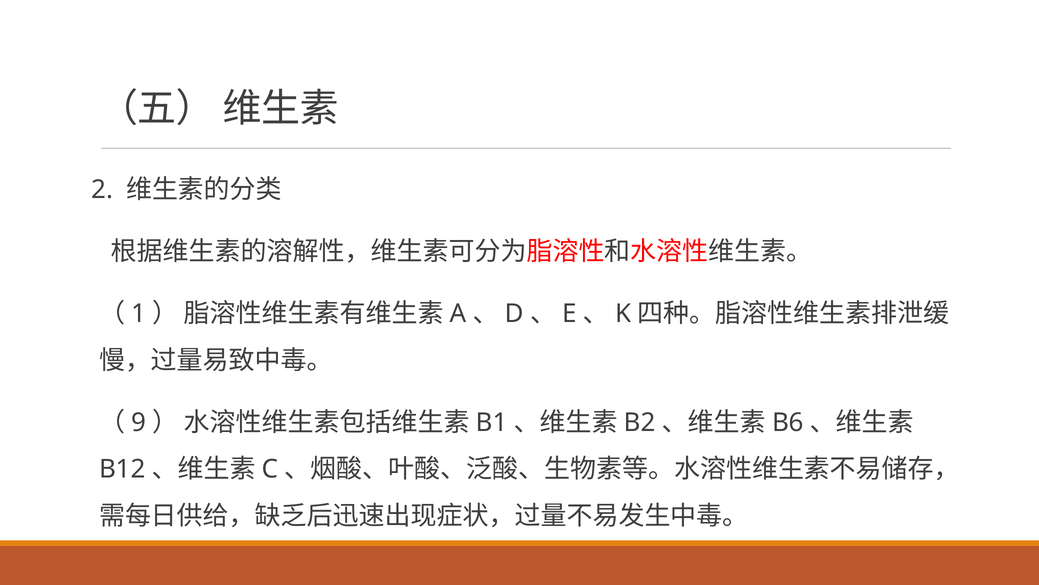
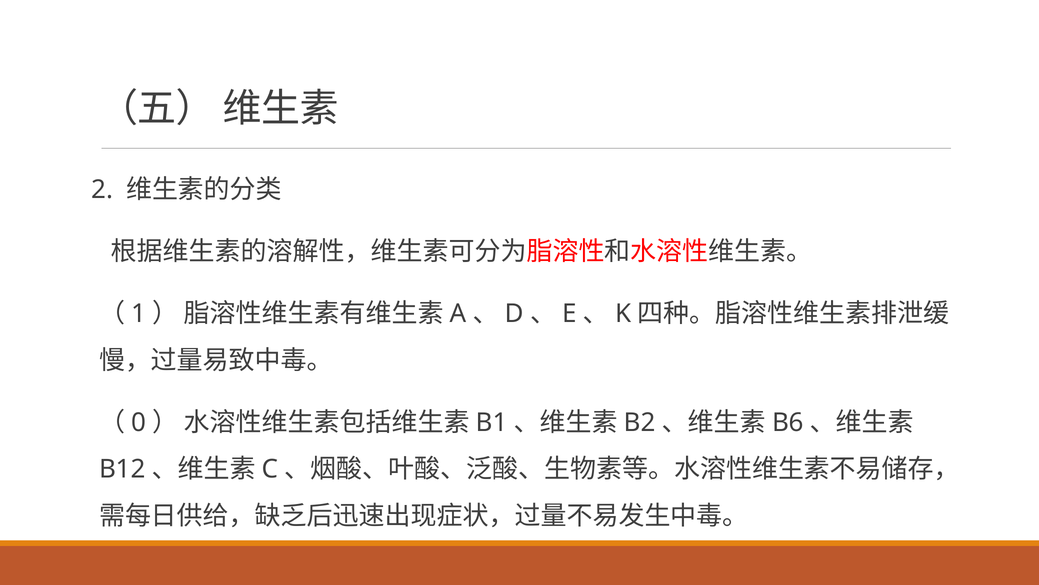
9: 9 -> 0 (139, 422)
